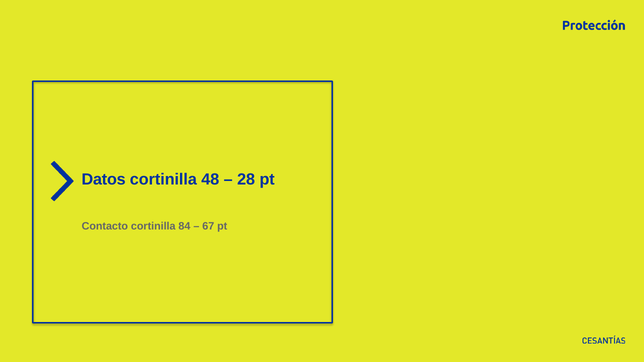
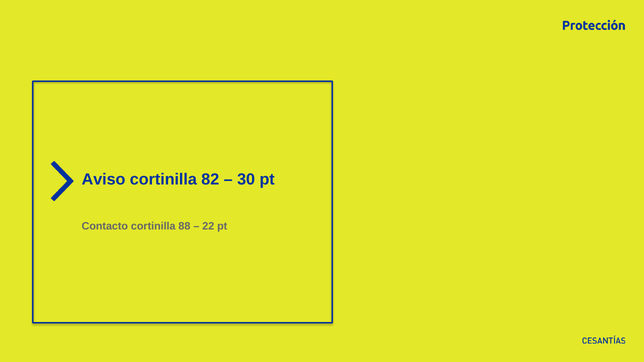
Datos: Datos -> Aviso (104, 179)
48: 48 -> 82 (210, 179)
28: 28 -> 30 (246, 179)
84: 84 -> 88 (184, 226)
67: 67 -> 22 (208, 226)
